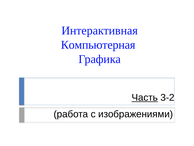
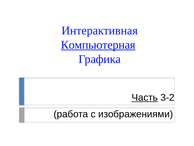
Компьютерная underline: none -> present (98, 45)
